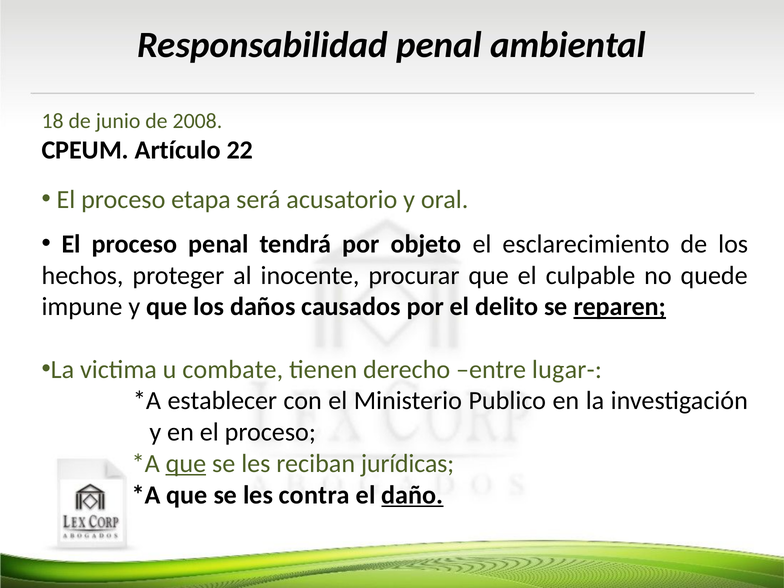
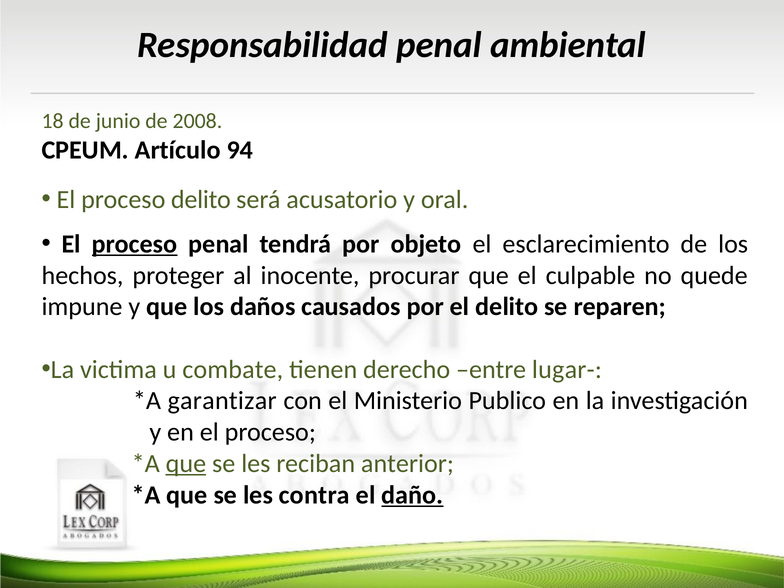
22: 22 -> 94 (240, 150)
proceso etapa: etapa -> delito (201, 200)
proceso underline: none -> present (135, 244)
reparen underline: present -> none (620, 307)
establecer: establecer -> garantizar (222, 401)
jurídicas: jurídicas -> anterior (407, 464)
